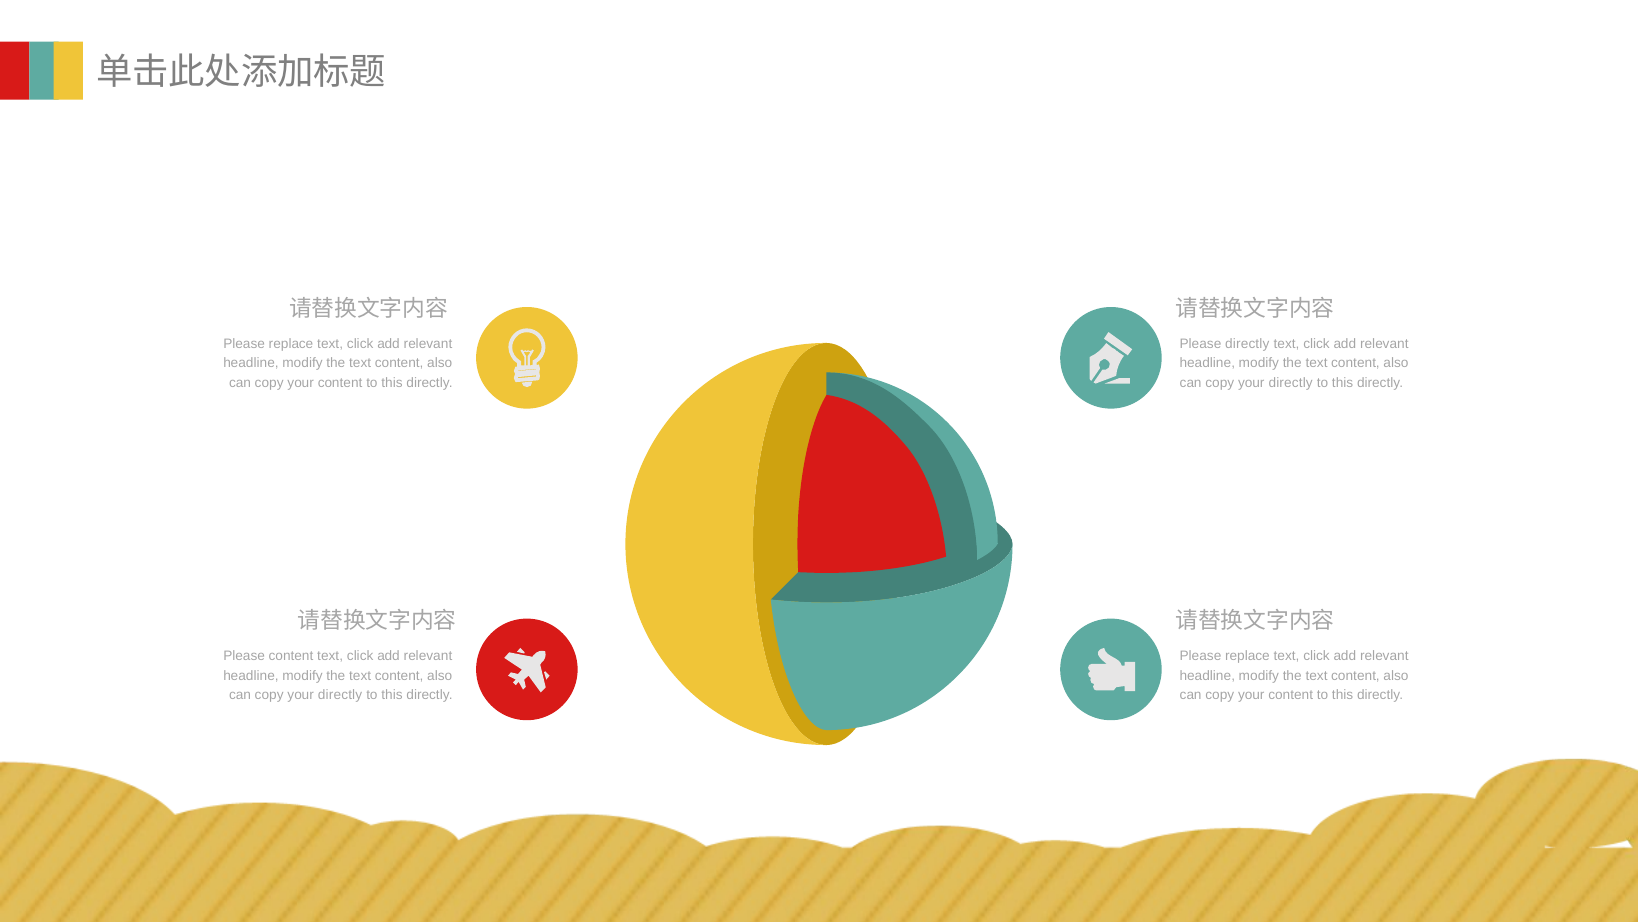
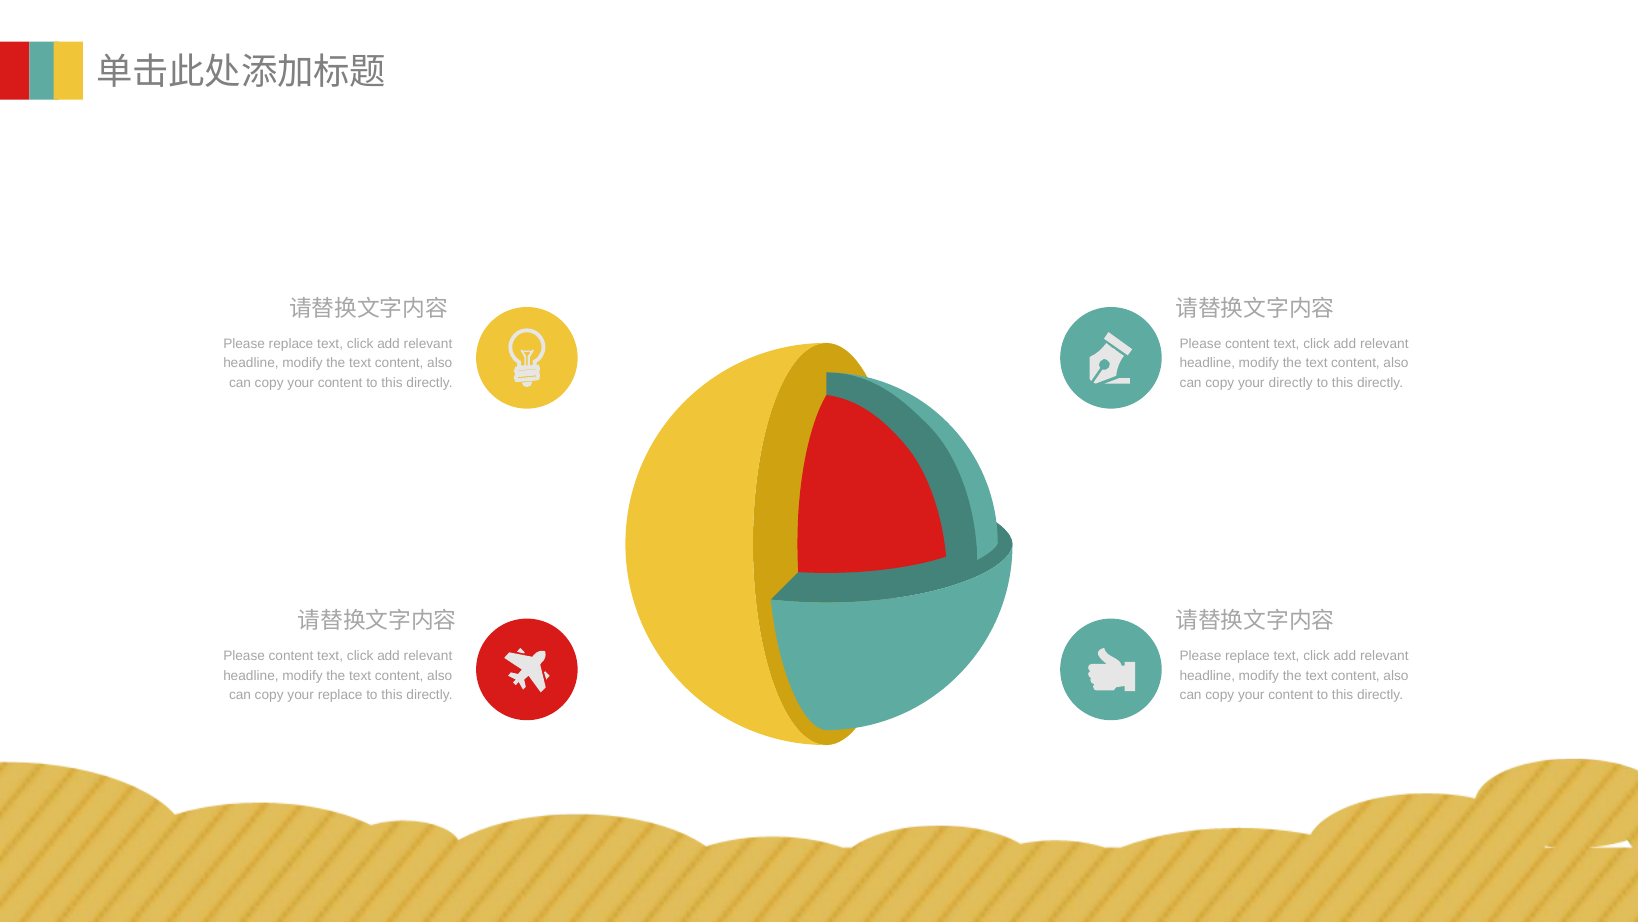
directly: directly -> content (1247, 344)
directly: directly -> replace (340, 695)
